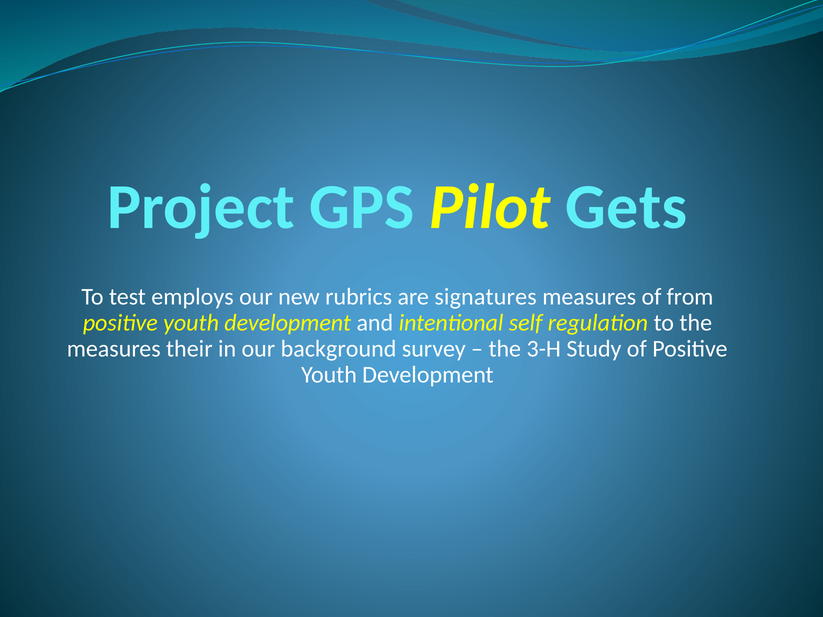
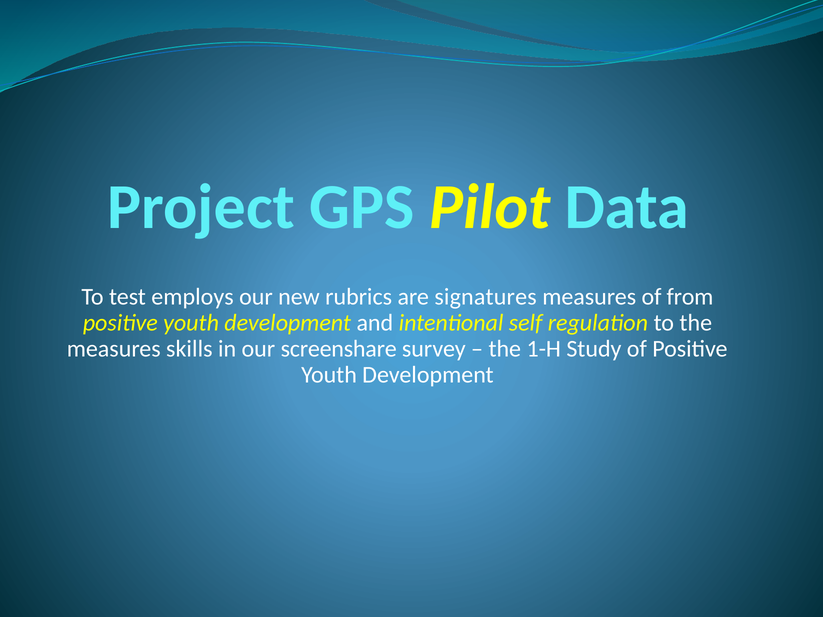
Gets: Gets -> Data (627, 207)
their: their -> skills (189, 349)
background: background -> screenshare (339, 349)
3-H: 3-H -> 1-H (544, 349)
